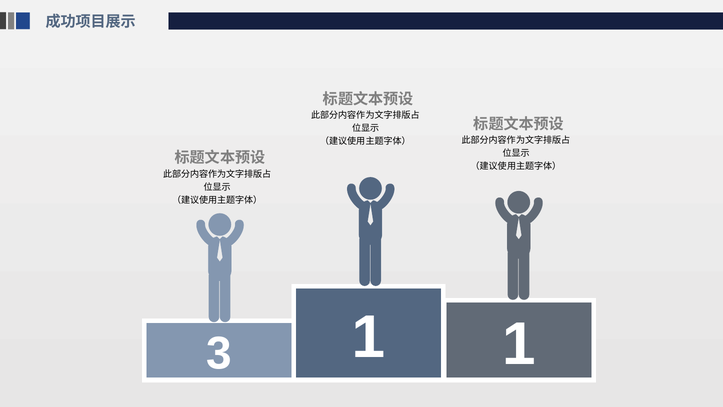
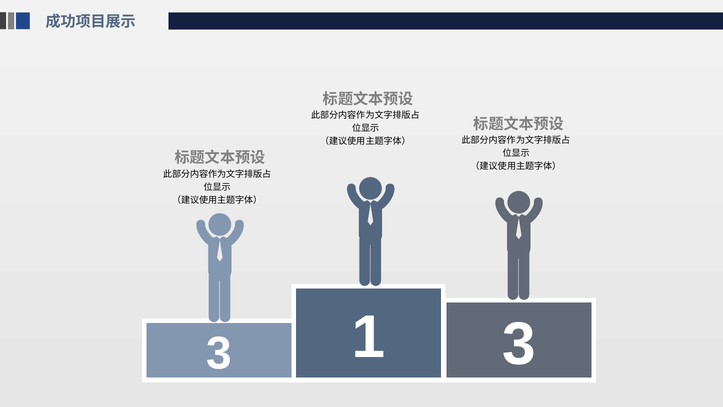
1 1: 1 -> 3 (519, 344)
